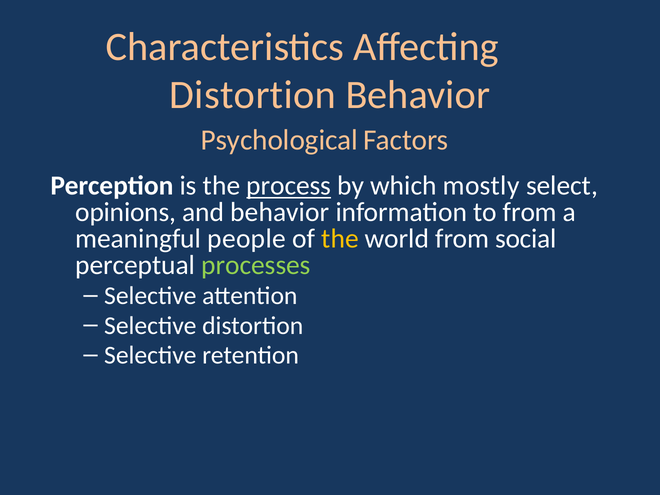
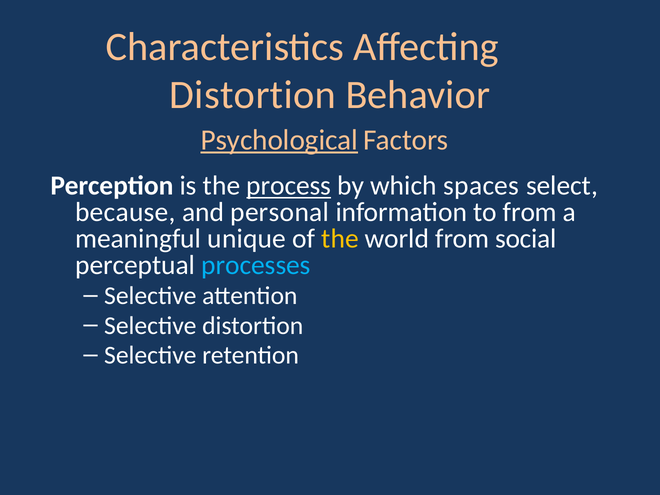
Psychological underline: none -> present (279, 140)
mostly: mostly -> spaces (481, 186)
opinions: opinions -> because (125, 212)
and behavior: behavior -> personal (280, 212)
people: people -> unique (247, 239)
processes colour: light green -> light blue (256, 265)
